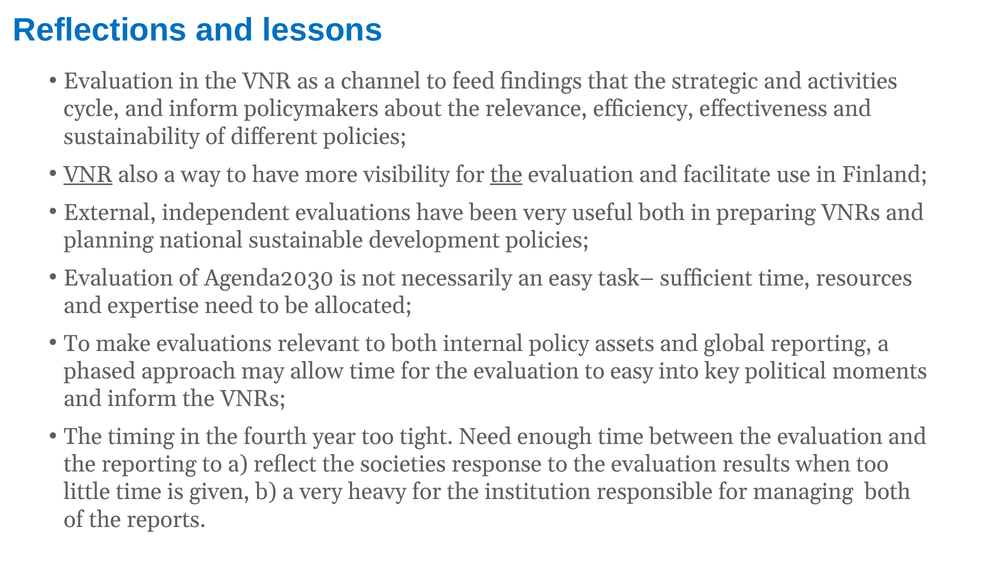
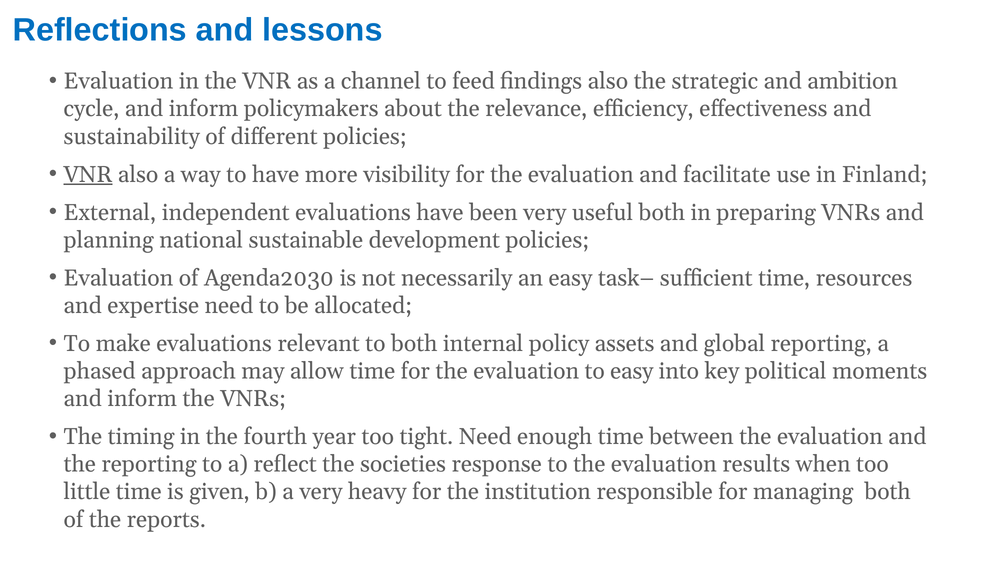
findings that: that -> also (608, 81)
activities: activities -> ambition (853, 81)
the underline: present -> none (506, 174)
